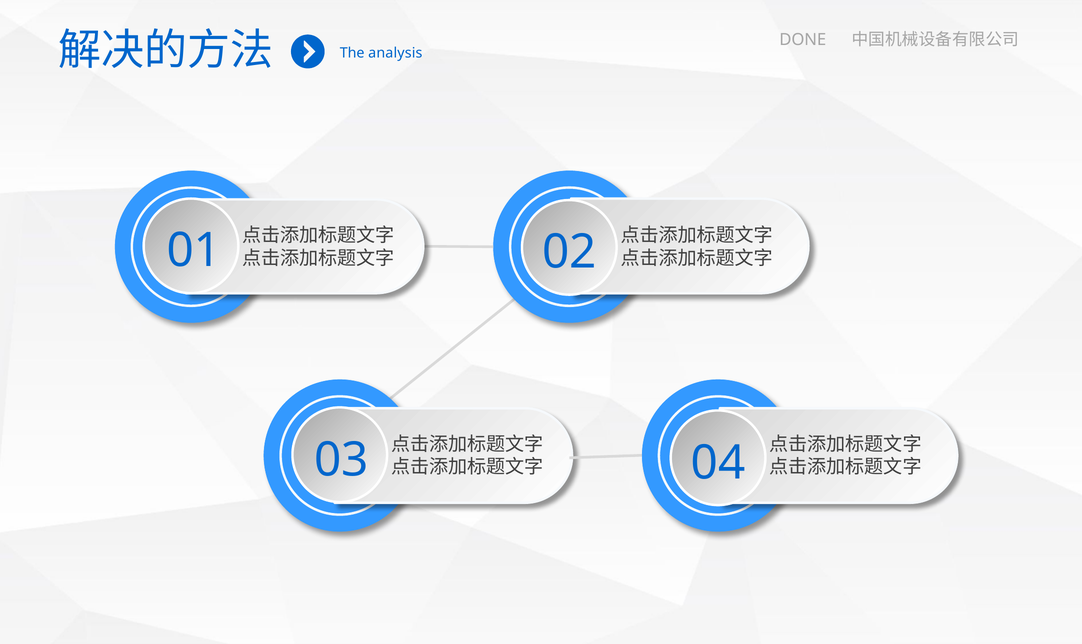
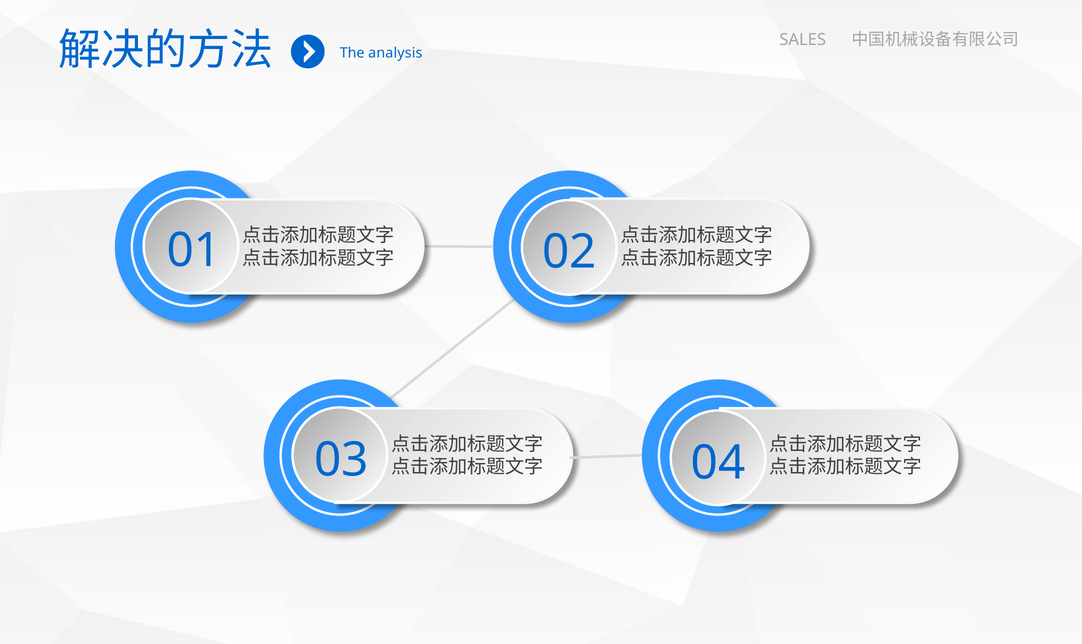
DONE: DONE -> SALES (803, 40)
